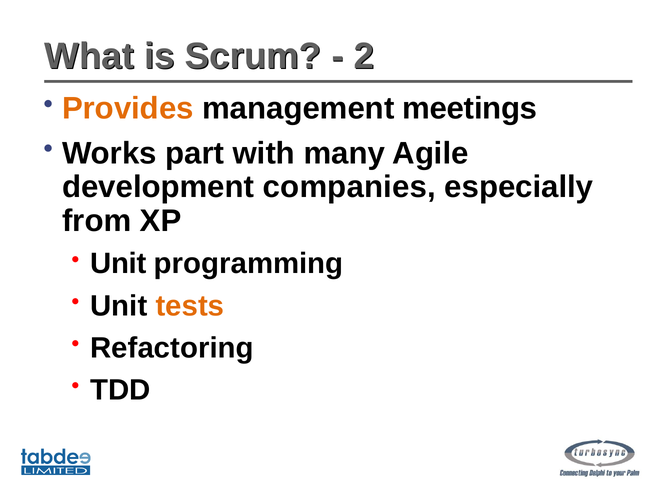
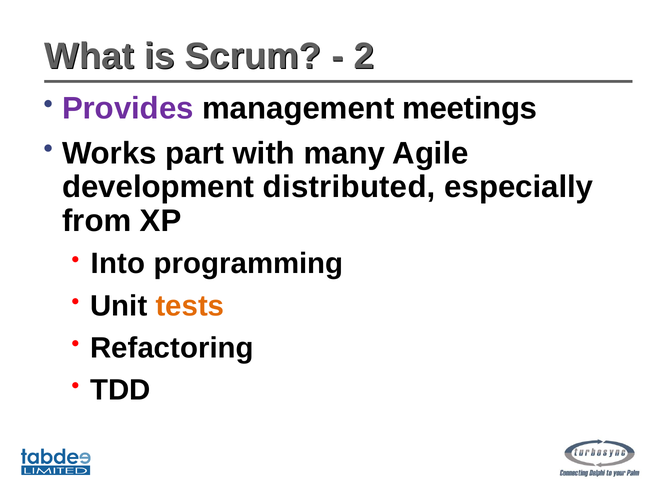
Provides colour: orange -> purple (128, 109)
companies: companies -> distributed (349, 187)
Unit: Unit -> Into (118, 264)
